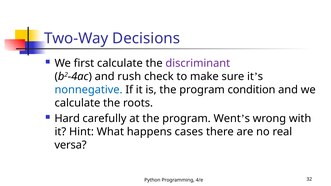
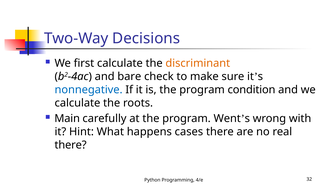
discriminant colour: purple -> orange (198, 63)
rush: rush -> bare (129, 77)
Hard: Hard -> Main (67, 119)
versa: versa -> there (71, 145)
